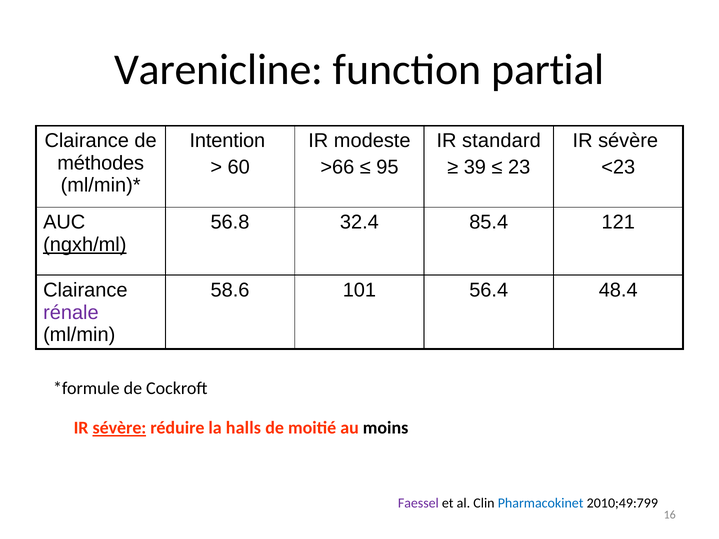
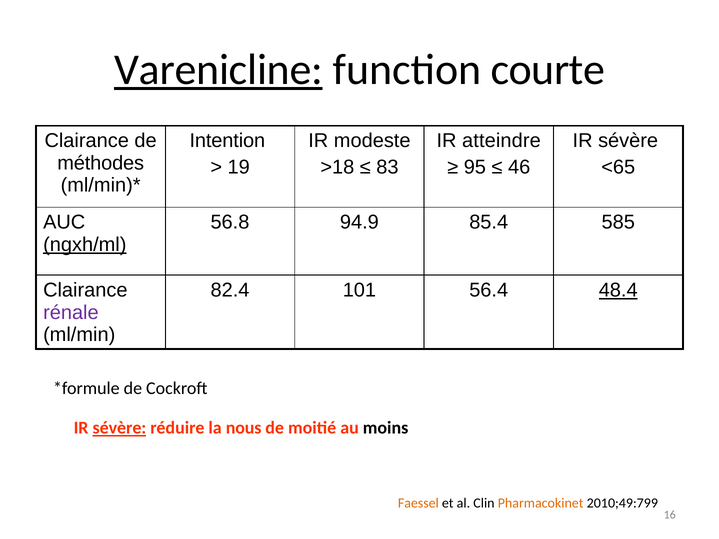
Varenicline underline: none -> present (219, 70)
partial: partial -> courte (548, 70)
standard: standard -> atteindre (501, 141)
60: 60 -> 19 (239, 167)
>66: >66 -> >18 (337, 167)
95: 95 -> 83 (387, 167)
39: 39 -> 95 (475, 167)
23: 23 -> 46 (519, 167)
<23: <23 -> <65 (618, 167)
32.4: 32.4 -> 94.9 (359, 222)
121: 121 -> 585 (618, 222)
58.6: 58.6 -> 82.4 (230, 290)
48.4 underline: none -> present (618, 290)
halls: halls -> nous (244, 428)
Faessel colour: purple -> orange (418, 503)
Pharmacokinet colour: blue -> orange (541, 503)
